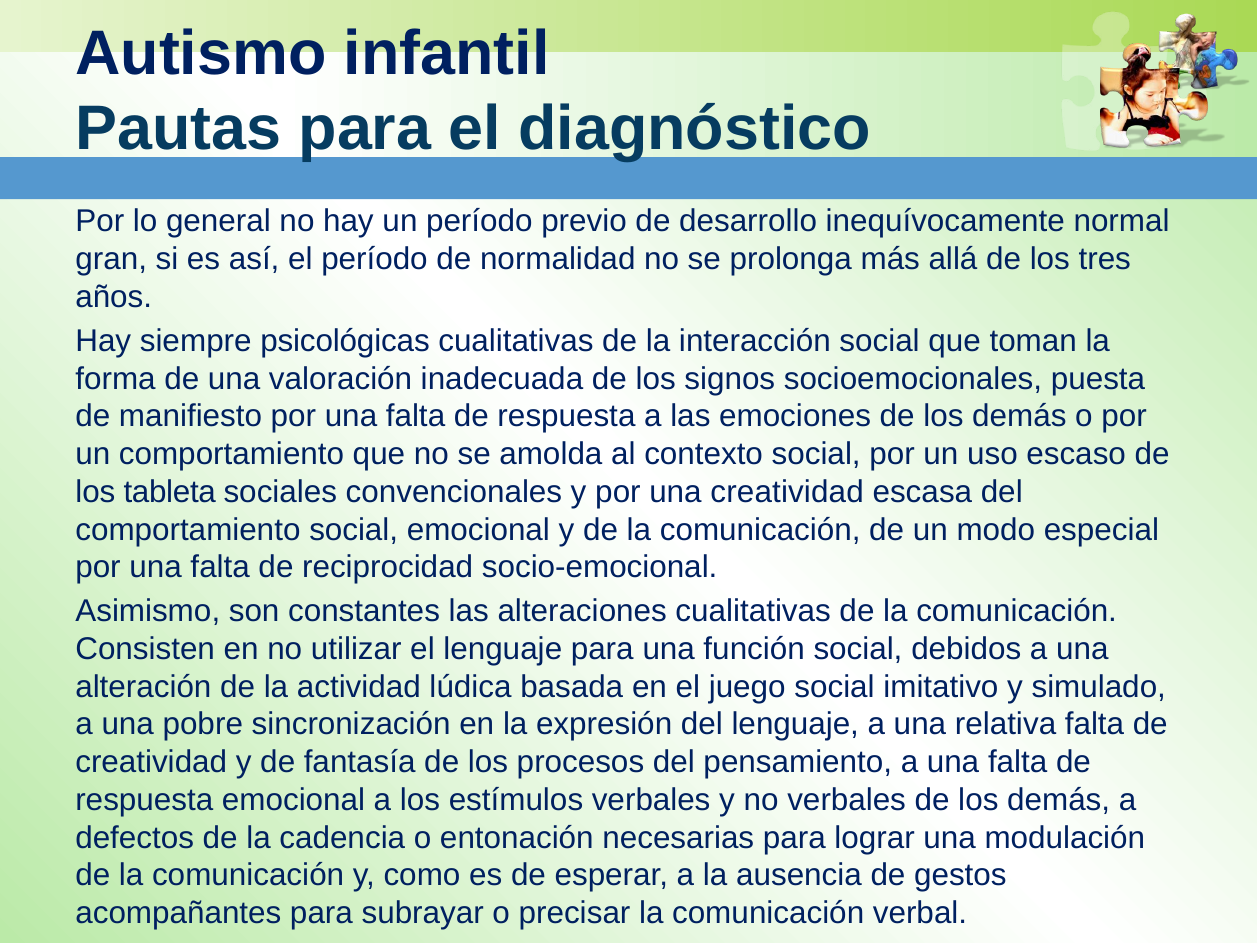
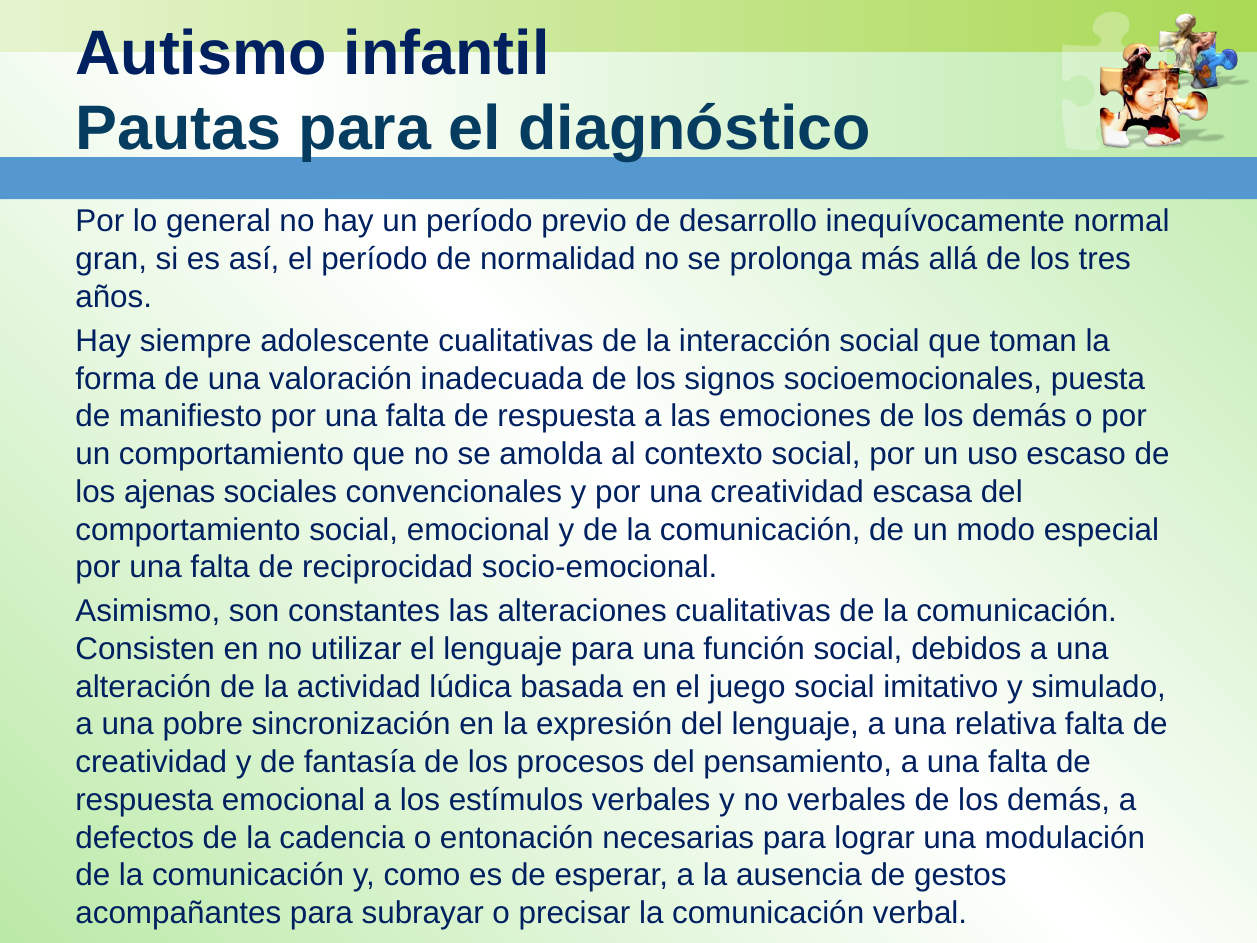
psicológicas: psicológicas -> adolescente (345, 341)
tableta: tableta -> ajenas (170, 492)
